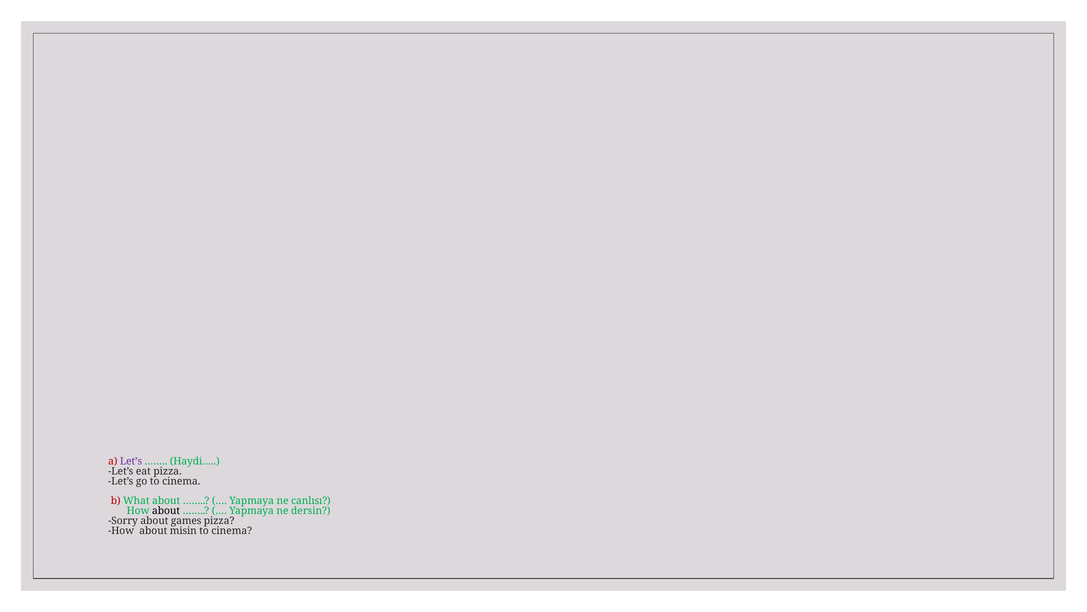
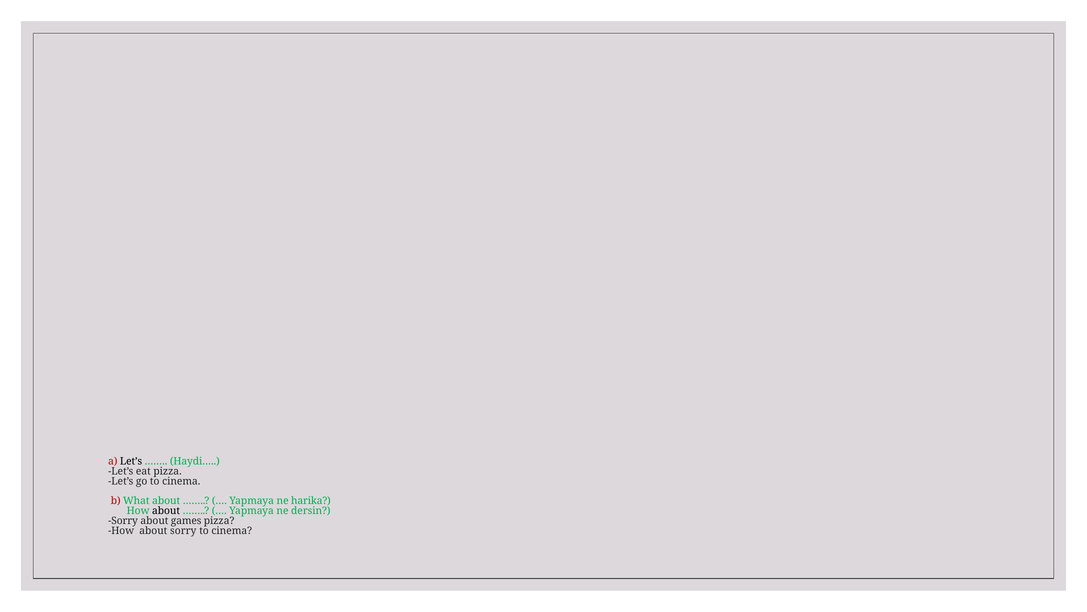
Let’s colour: purple -> black (131, 461)
canlısı: canlısı -> harika (311, 501)
about misin: misin -> sorry (183, 530)
